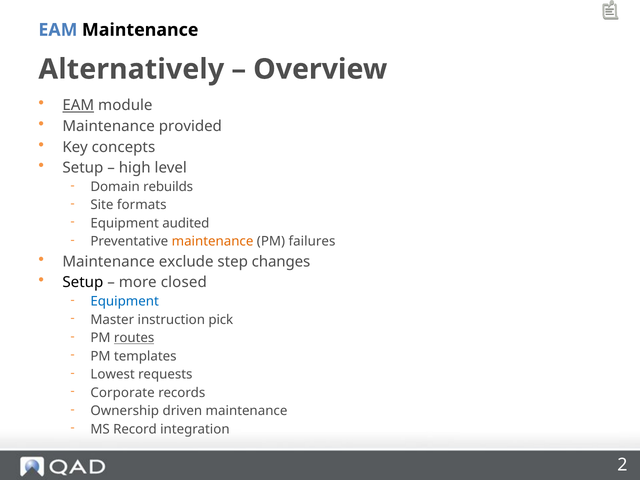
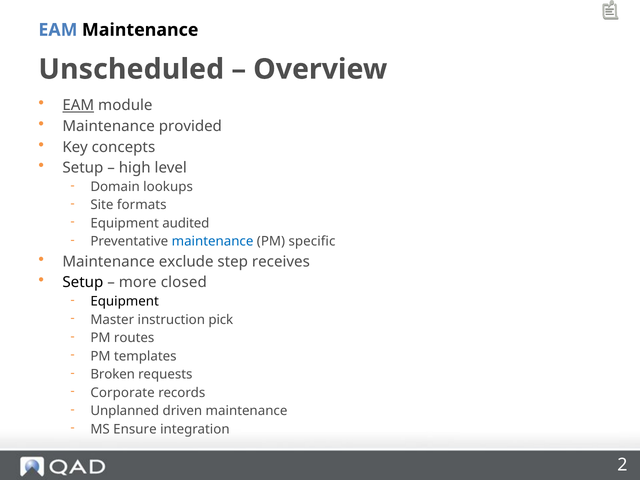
Alternatively: Alternatively -> Unscheduled (131, 69)
rebuilds: rebuilds -> lookups (168, 187)
maintenance colour: orange -> blue (213, 242)
failures: failures -> specific (312, 242)
changes: changes -> receives (281, 262)
Equipment colour: blue -> black (125, 301)
routes underline: present -> none (134, 338)
Lowest: Lowest -> Broken (113, 374)
Ownership: Ownership -> Unplanned (125, 411)
Record: Record -> Ensure (135, 429)
